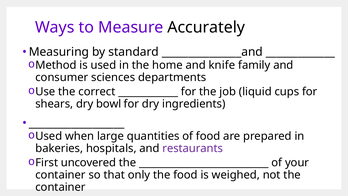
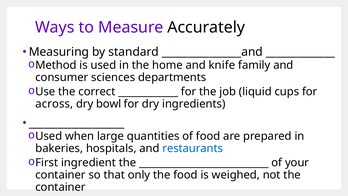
shears: shears -> across (54, 104)
restaurants colour: purple -> blue (193, 148)
uncovered: uncovered -> ingredient (88, 163)
